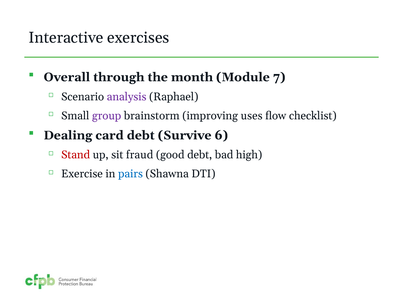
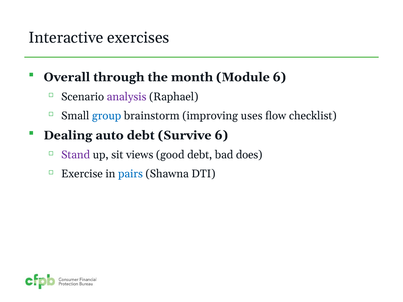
Module 7: 7 -> 6 (279, 77)
group colour: purple -> blue (107, 116)
card: card -> auto (110, 135)
Stand colour: red -> purple (76, 155)
fraud: fraud -> views (140, 155)
high: high -> does (249, 155)
